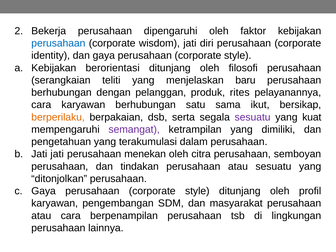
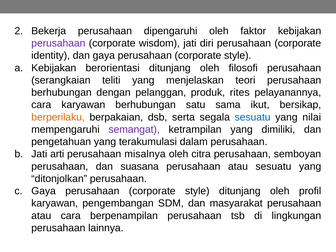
perusahaan colour: blue -> purple (58, 43)
baru: baru -> teori (245, 80)
sesuatu colour: purple -> blue (253, 117)
kuat: kuat -> nilai (312, 117)
Jati jati: jati -> arti (57, 154)
menekan: menekan -> misalnya (145, 154)
tindakan: tindakan -> suasana (140, 166)
